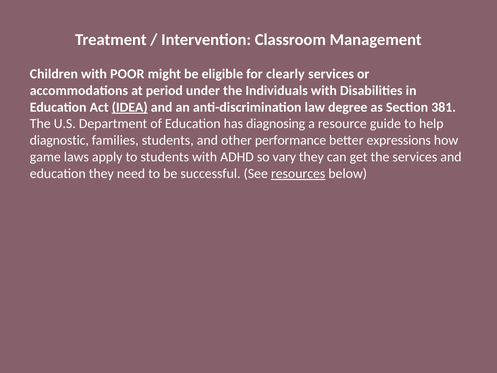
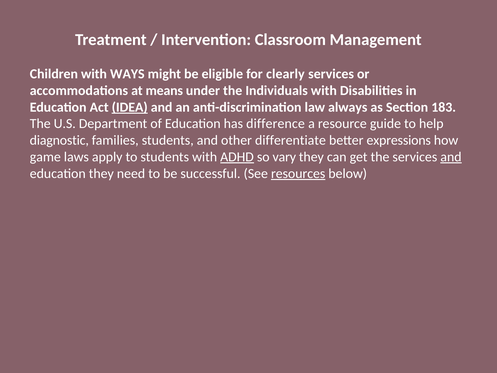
POOR: POOR -> WAYS (127, 74)
period: period -> means (164, 90)
degree: degree -> always (348, 107)
381: 381 -> 183 (444, 107)
diagnosing: diagnosing -> difference (276, 124)
performance: performance -> differentiate (290, 140)
ADHD underline: none -> present (237, 157)
and underline: none -> present (451, 157)
